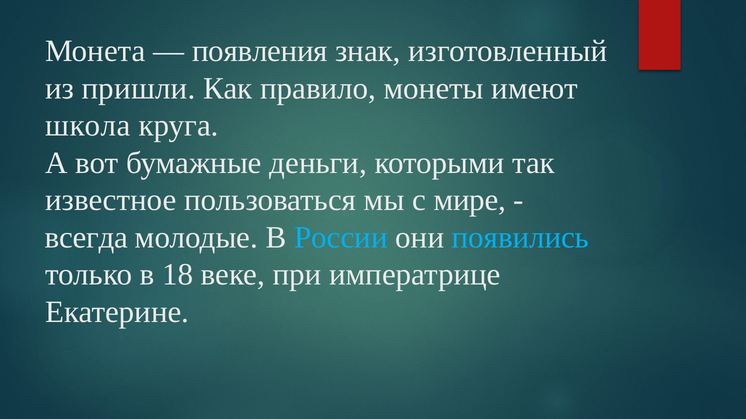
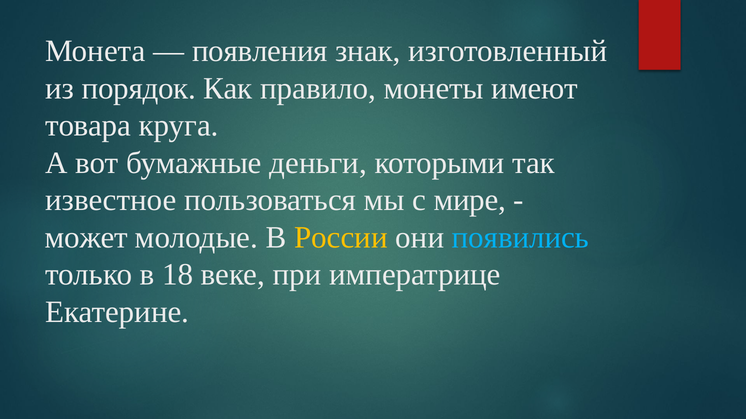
пришли: пришли -> порядок (139, 89)
школа: школа -> товара (88, 126)
всегда: всегда -> может (86, 238)
России colour: light blue -> yellow (341, 238)
